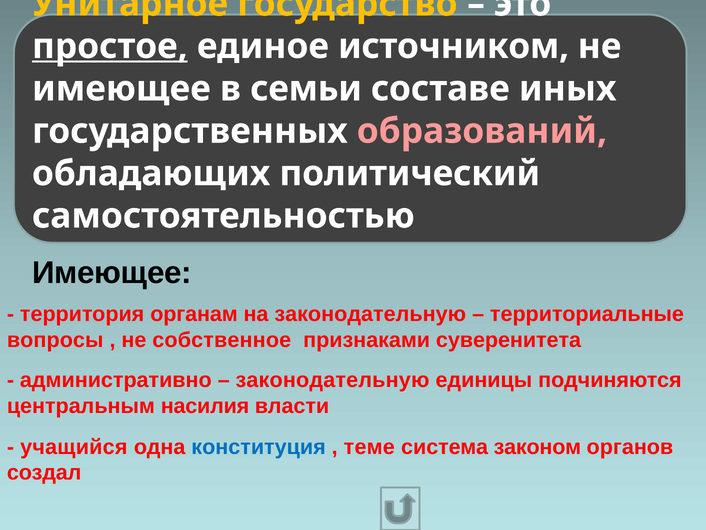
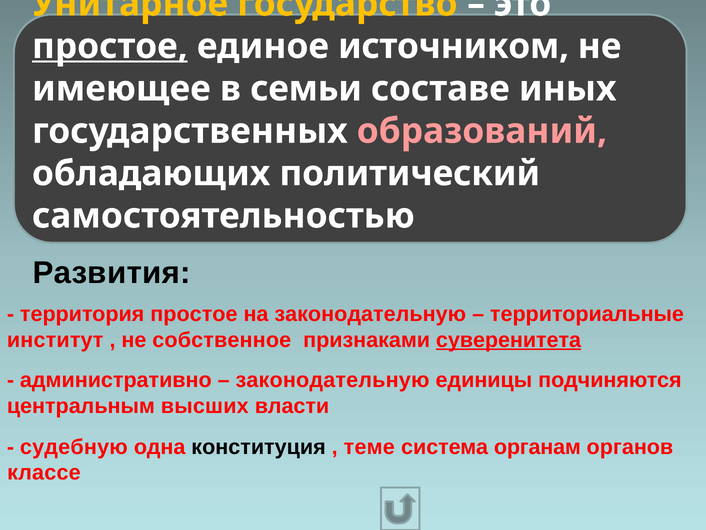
Имеющее: Имеющее -> Развития (112, 273)
территория органам: органам -> простое (194, 314)
вопросы: вопросы -> институт (55, 340)
суверенитета underline: none -> present (509, 340)
насилия: насилия -> высших (205, 406)
учащийся: учащийся -> судебную (74, 447)
конституция colour: blue -> black (259, 447)
законом: законом -> органам (537, 447)
создал: создал -> классе (44, 472)
